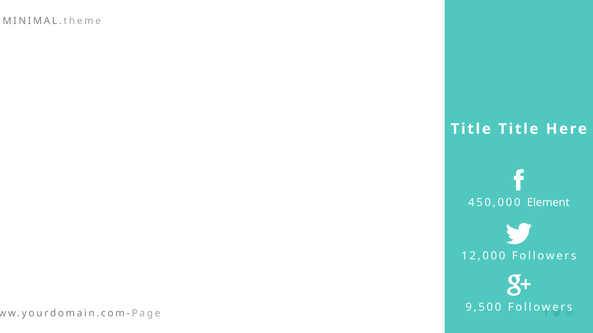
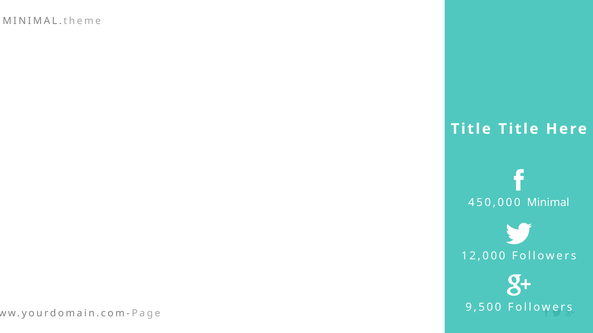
Element: Element -> Minimal (548, 203)
